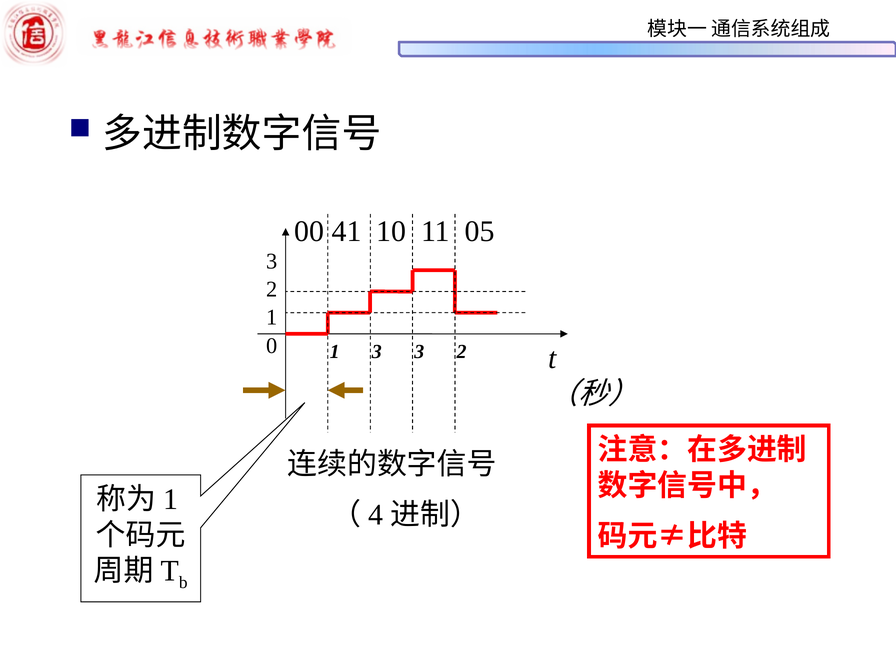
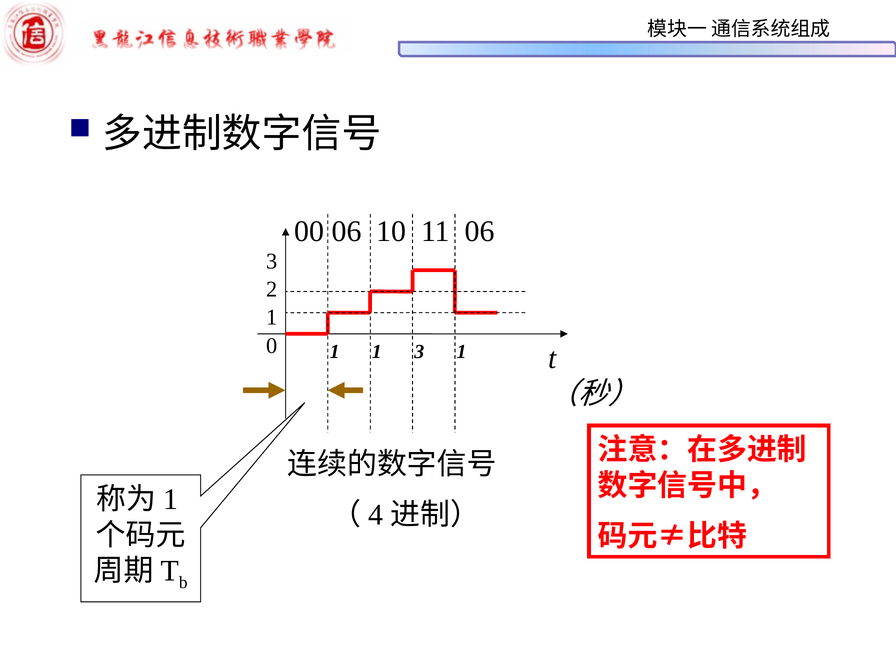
00 41: 41 -> 06 (347, 231)
11 05: 05 -> 06 (480, 231)
1 3: 3 -> 1 (377, 352)
3 2: 2 -> 1 (461, 352)
